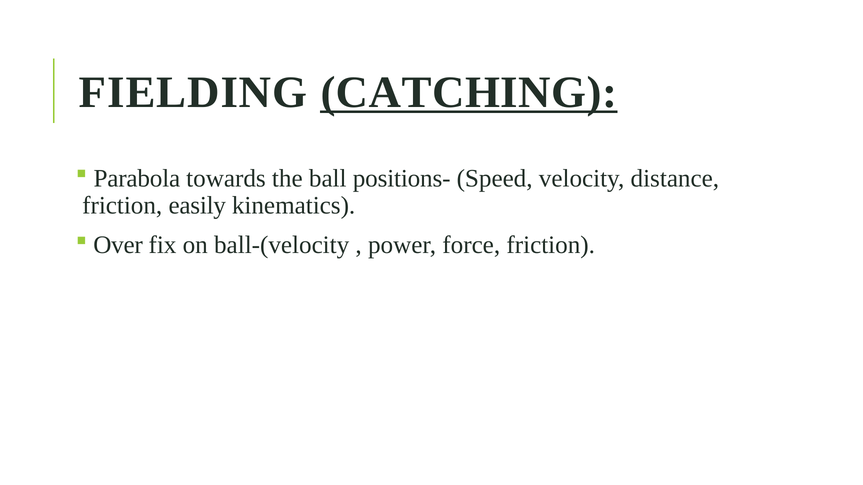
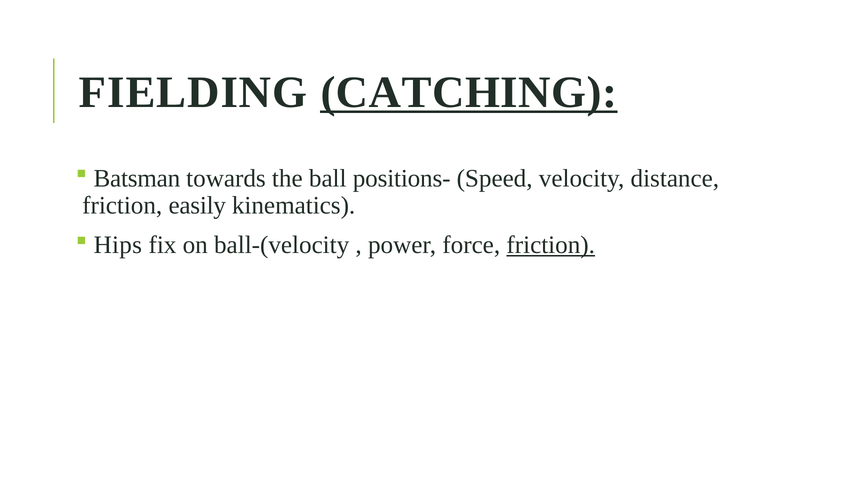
Parabola: Parabola -> Batsman (137, 178)
Over: Over -> Hips (118, 245)
friction underline: none -> present (551, 245)
